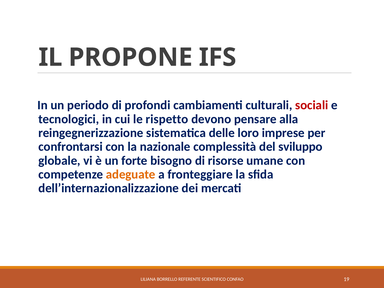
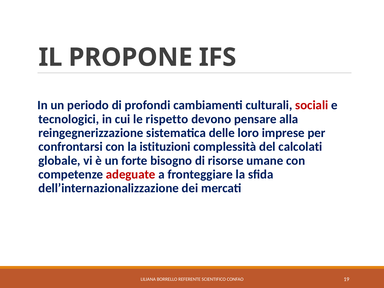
nazionale: nazionale -> istituzioni (165, 147)
sviluppo: sviluppo -> calcolati (300, 147)
adeguate colour: orange -> red (131, 174)
